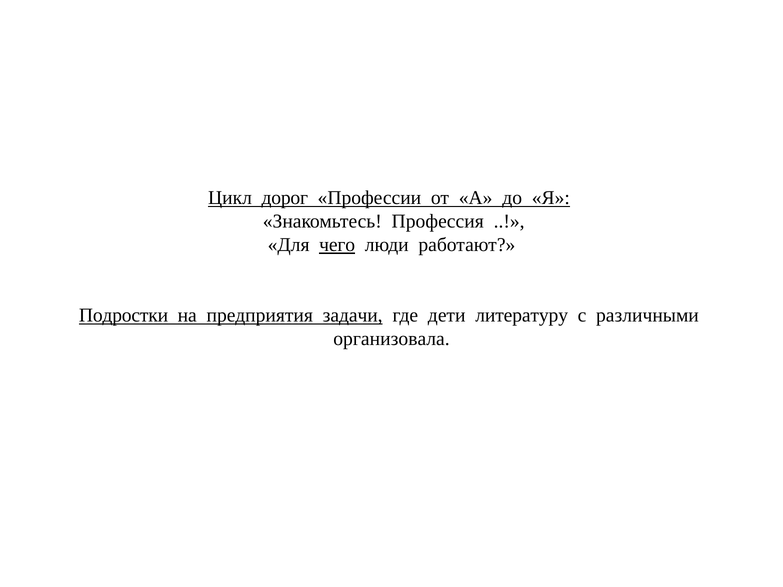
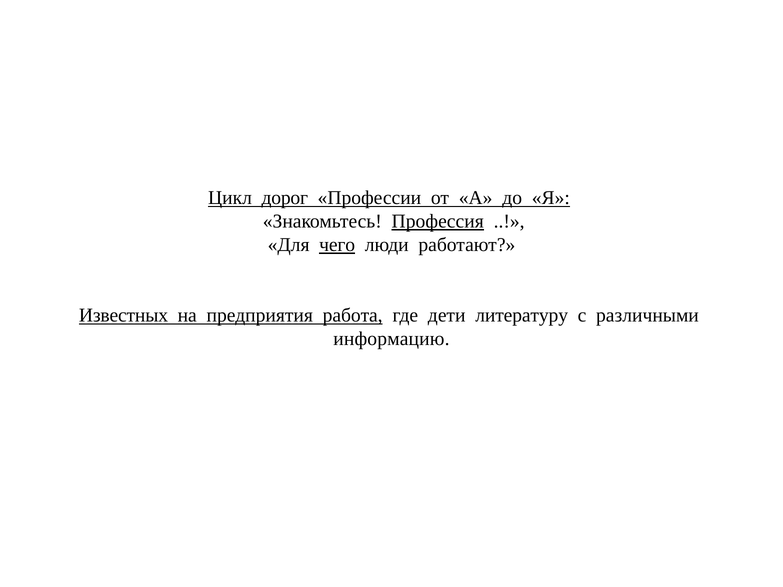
Профессия underline: none -> present (438, 221)
Подростки: Подростки -> Известных (124, 315)
задачи: задачи -> работа (353, 315)
организовала: организовала -> информацию (391, 339)
